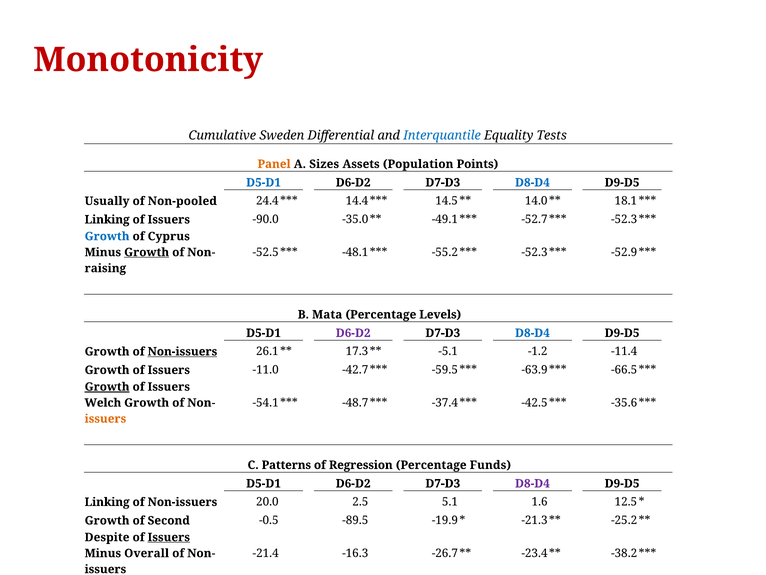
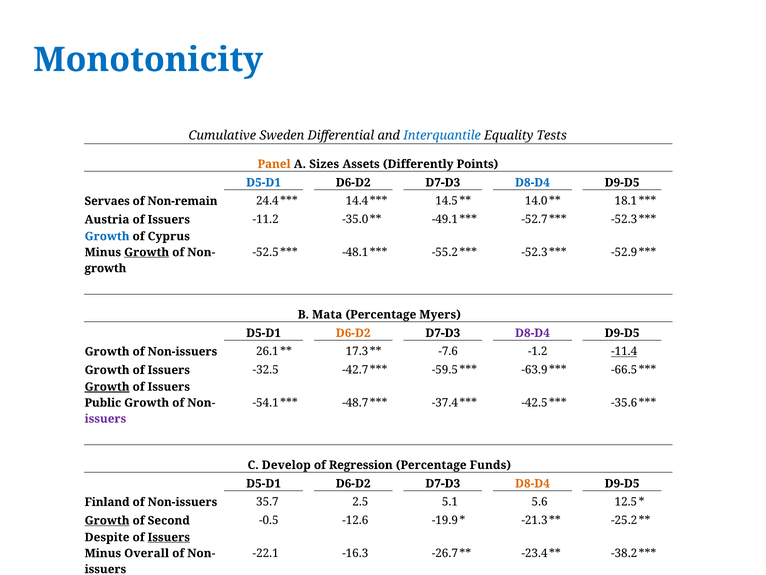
Monotonicity colour: red -> blue (148, 60)
Population: Population -> Differently (418, 164)
Usually: Usually -> Servaes (107, 201)
Non-pooled: Non-pooled -> Non-remain (182, 201)
Linking: Linking -> Austria (107, 219)
-90.0: -90.0 -> -11.2 (266, 219)
raising: raising -> growth (105, 268)
Levels: Levels -> Myers (440, 314)
D6-D2 colour: purple -> orange (353, 333)
D8-D4 colour: blue -> purple (532, 333)
Non-issuers underline: present -> none (182, 351)
-5.1: -5.1 -> -7.6 (448, 351)
-11.4 underline: none -> present (624, 351)
-11.0: -11.0 -> -32.5 (266, 370)
Welch: Welch -> Public (103, 402)
issuers colour: orange -> purple (105, 418)
Patterns: Patterns -> Develop (286, 465)
D8-D4 colour: purple -> orange (532, 483)
Linking: Linking -> Finland (107, 502)
20.0: 20.0 -> 35.7 (267, 502)
1.6: 1.6 -> 5.6 (540, 502)
Growth underline: none -> present (107, 520)
-89.5: -89.5 -> -12.6 (355, 520)
-21.4: -21.4 -> -22.1 (266, 553)
